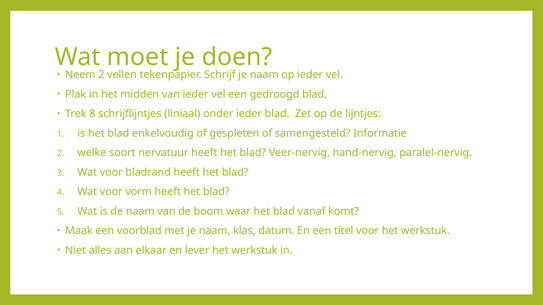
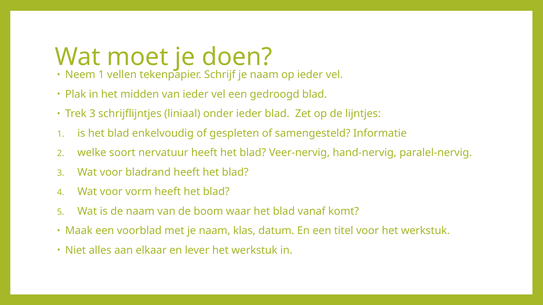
Neem 2: 2 -> 1 (101, 75)
Trek 8: 8 -> 3 (92, 114)
